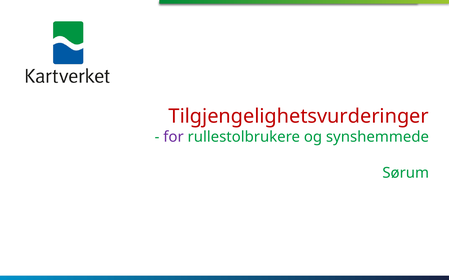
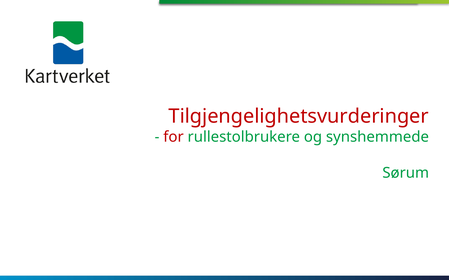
for colour: purple -> red (174, 137)
